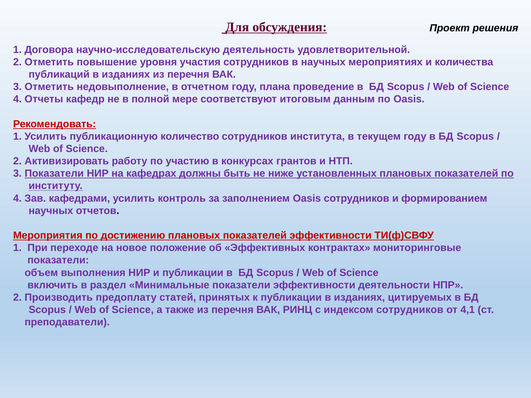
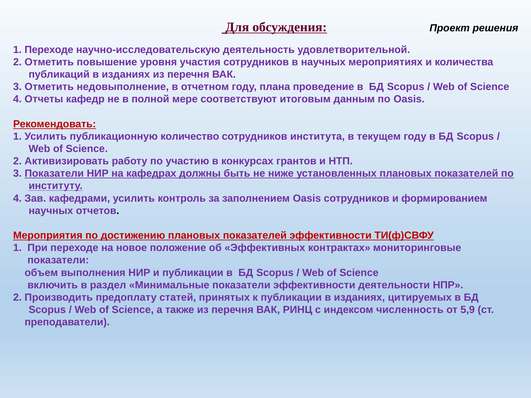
1 Договора: Договора -> Переходе (49, 50)
индексом сотрудников: сотрудников -> численность (410, 310)
4,1: 4,1 -> 5,9 (468, 310)
